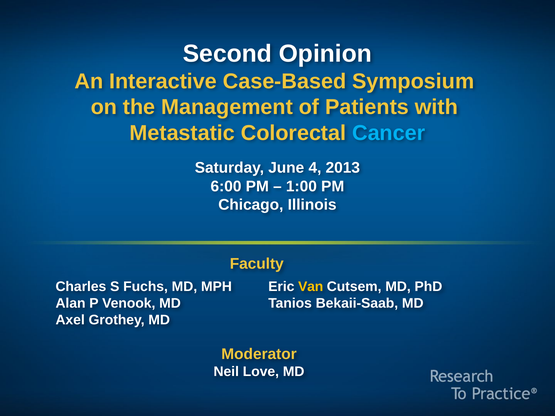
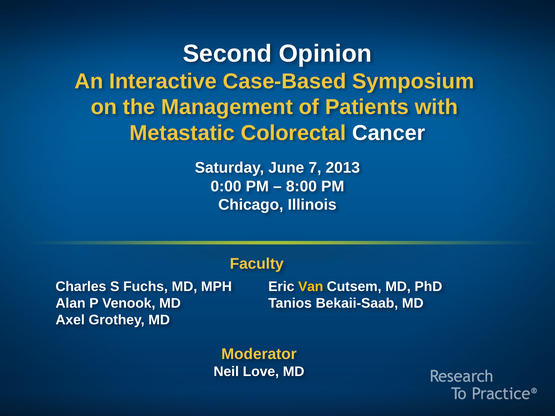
Cancer colour: light blue -> white (389, 133)
4: 4 -> 7 (315, 168)
6:00: 6:00 -> 0:00 (226, 186)
1:00: 1:00 -> 8:00 (301, 186)
